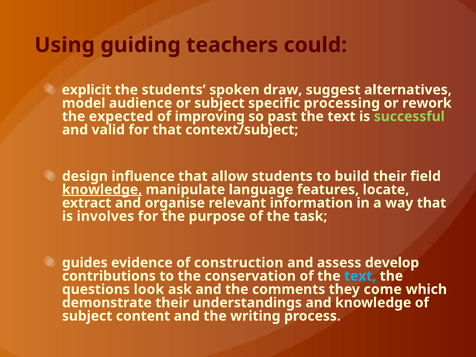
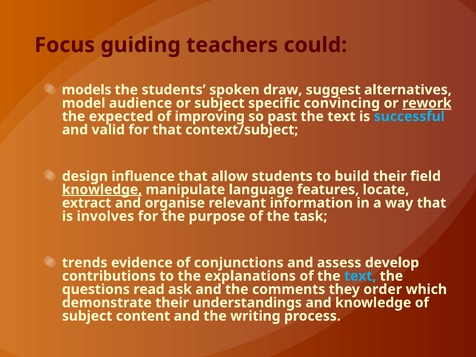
Using: Using -> Focus (65, 45)
explicit: explicit -> models (87, 90)
processing: processing -> convincing (342, 103)
rework underline: none -> present (427, 103)
successful colour: light green -> light blue (409, 116)
guides: guides -> trends (85, 263)
construction: construction -> conjunctions (239, 263)
conservation: conservation -> explanations (250, 276)
look: look -> read (149, 289)
come: come -> order (383, 289)
